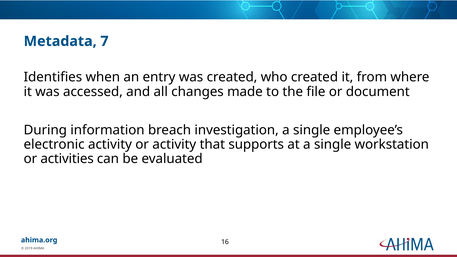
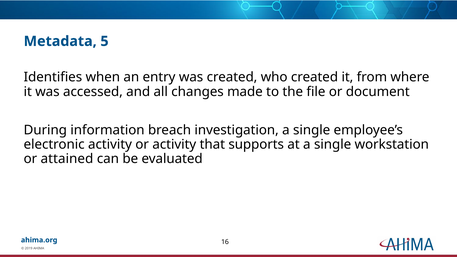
7: 7 -> 5 (104, 41)
activities: activities -> attained (67, 159)
